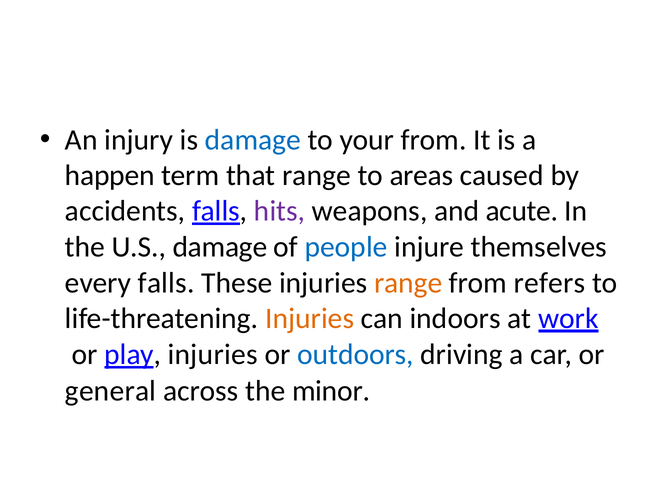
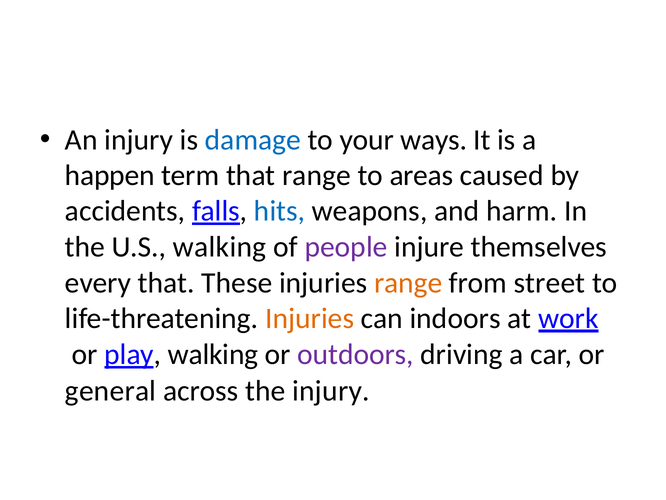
your from: from -> ways (434, 140)
hits colour: purple -> blue (280, 211)
acute: acute -> harm (522, 211)
U.S damage: damage -> walking (220, 247)
people colour: blue -> purple (346, 247)
every falls: falls -> that (166, 282)
refers: refers -> street (550, 282)
play injuries: injuries -> walking (213, 354)
outdoors colour: blue -> purple (356, 354)
the minor: minor -> injury (331, 390)
